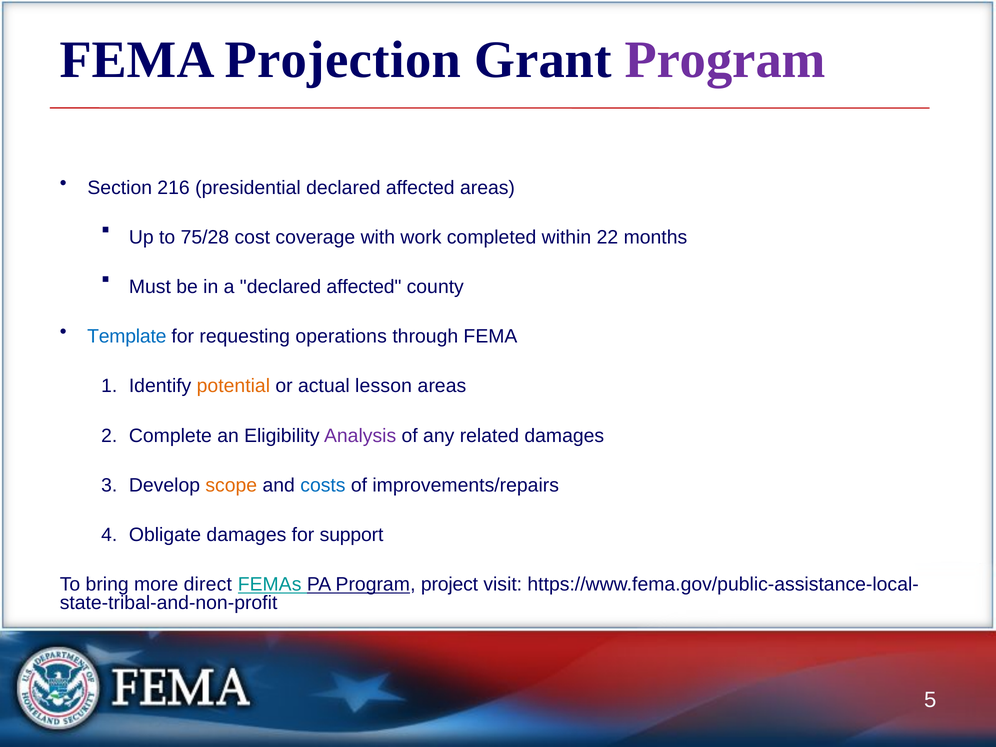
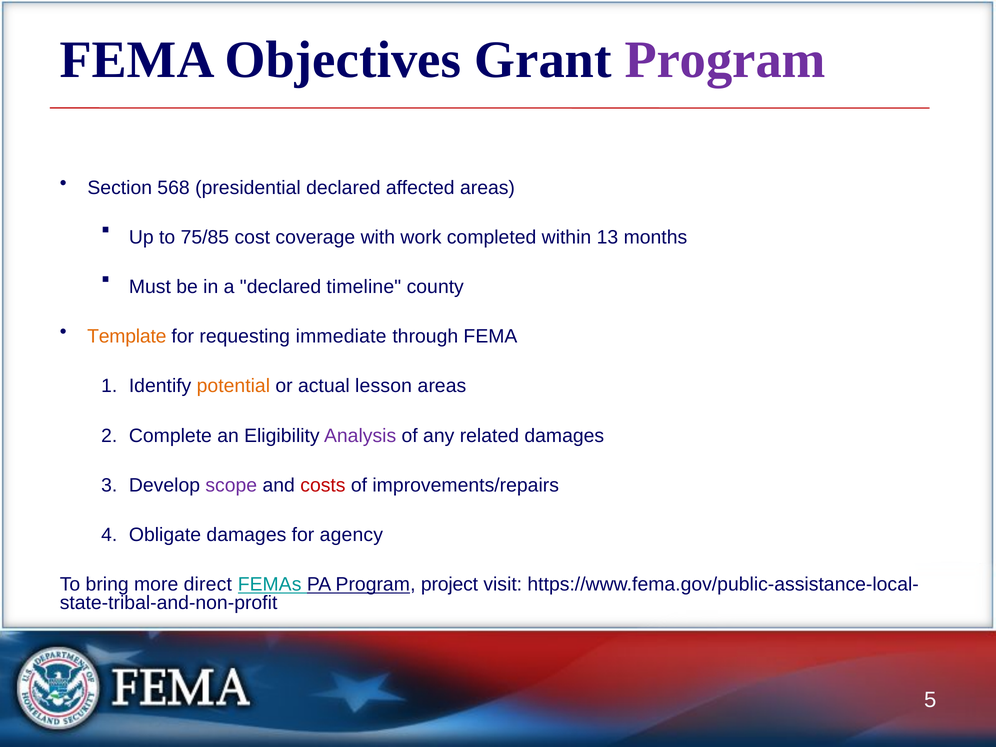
Projection: Projection -> Objectives (343, 60)
216: 216 -> 568 (174, 188)
75/28: 75/28 -> 75/85 (205, 237)
22: 22 -> 13 (607, 237)
a declared affected: affected -> timeline (364, 287)
Template colour: blue -> orange (127, 336)
operations: operations -> immediate (341, 336)
scope colour: orange -> purple (231, 485)
costs colour: blue -> red (323, 485)
support: support -> agency (351, 535)
